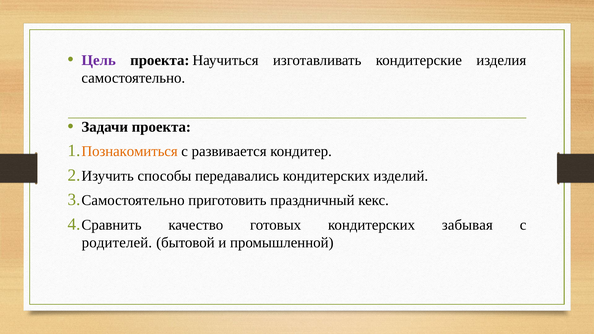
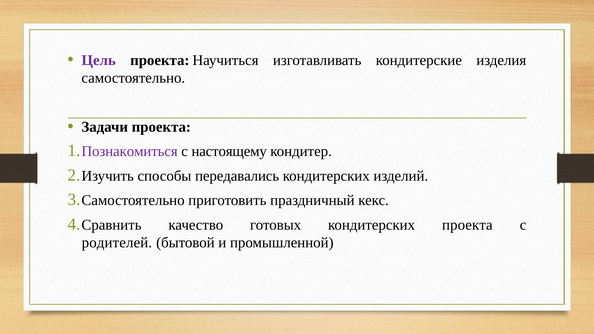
Познакомиться colour: orange -> purple (130, 151)
развивается: развивается -> настоящему (229, 151)
кондитерских забывая: забывая -> проекта (467, 225)
